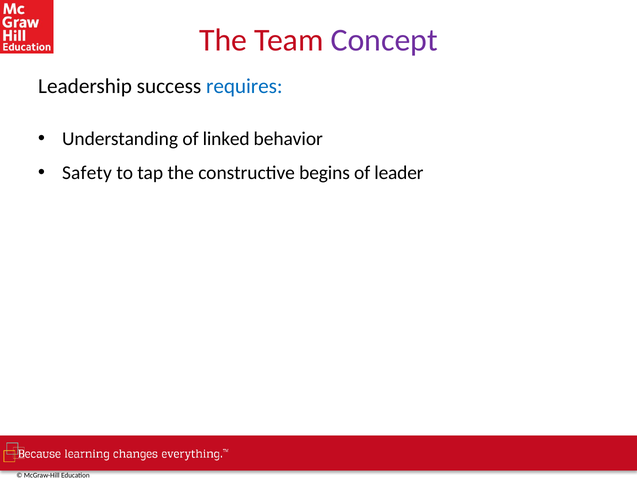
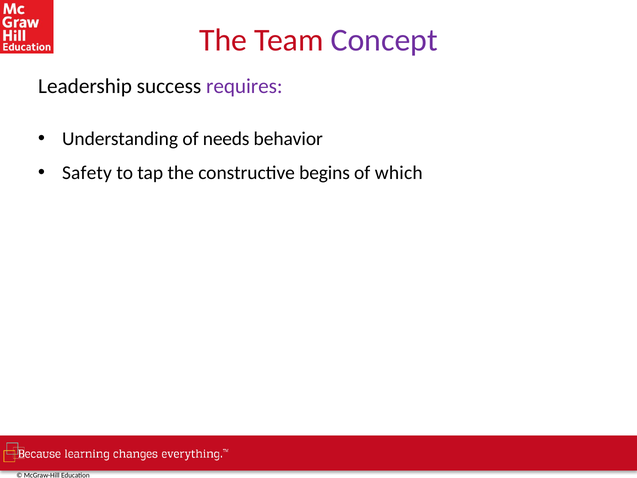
requires colour: blue -> purple (244, 86)
linked: linked -> needs (226, 139)
leader: leader -> which (399, 173)
